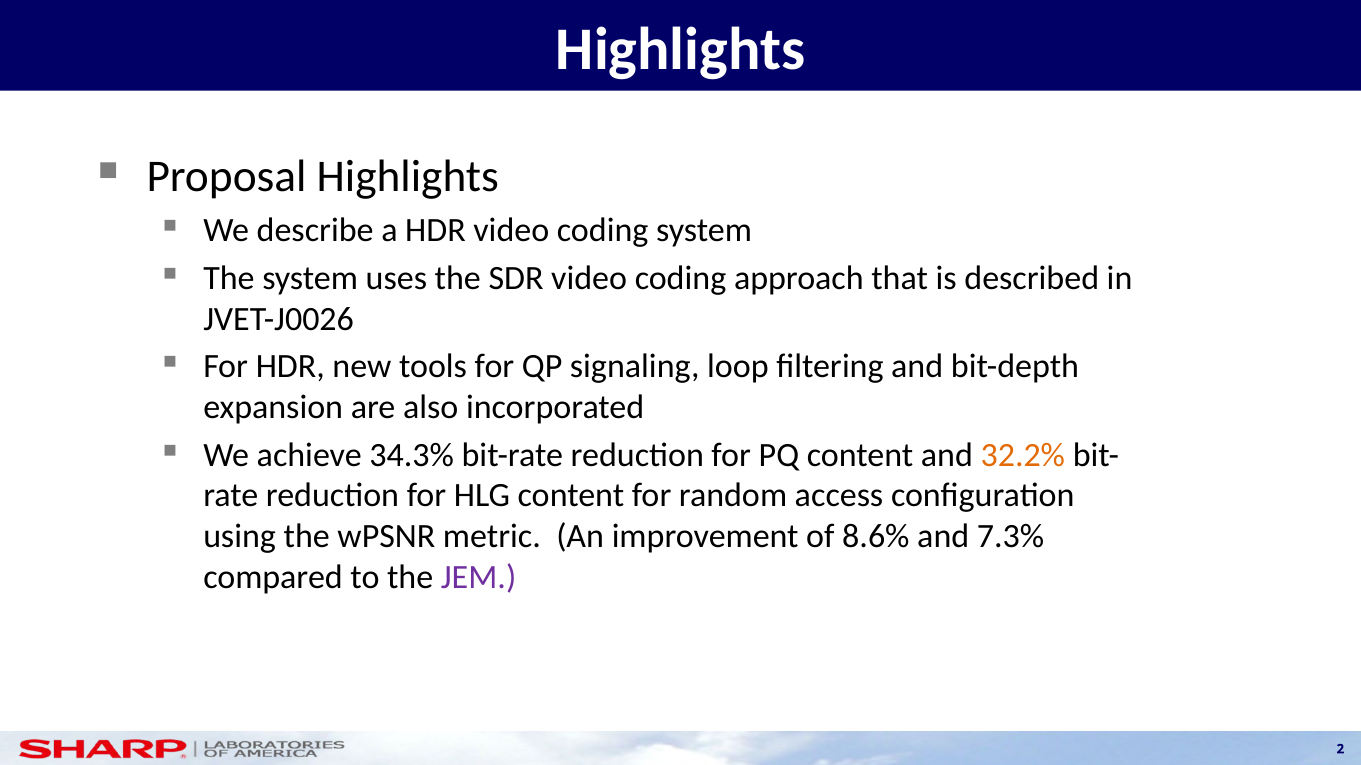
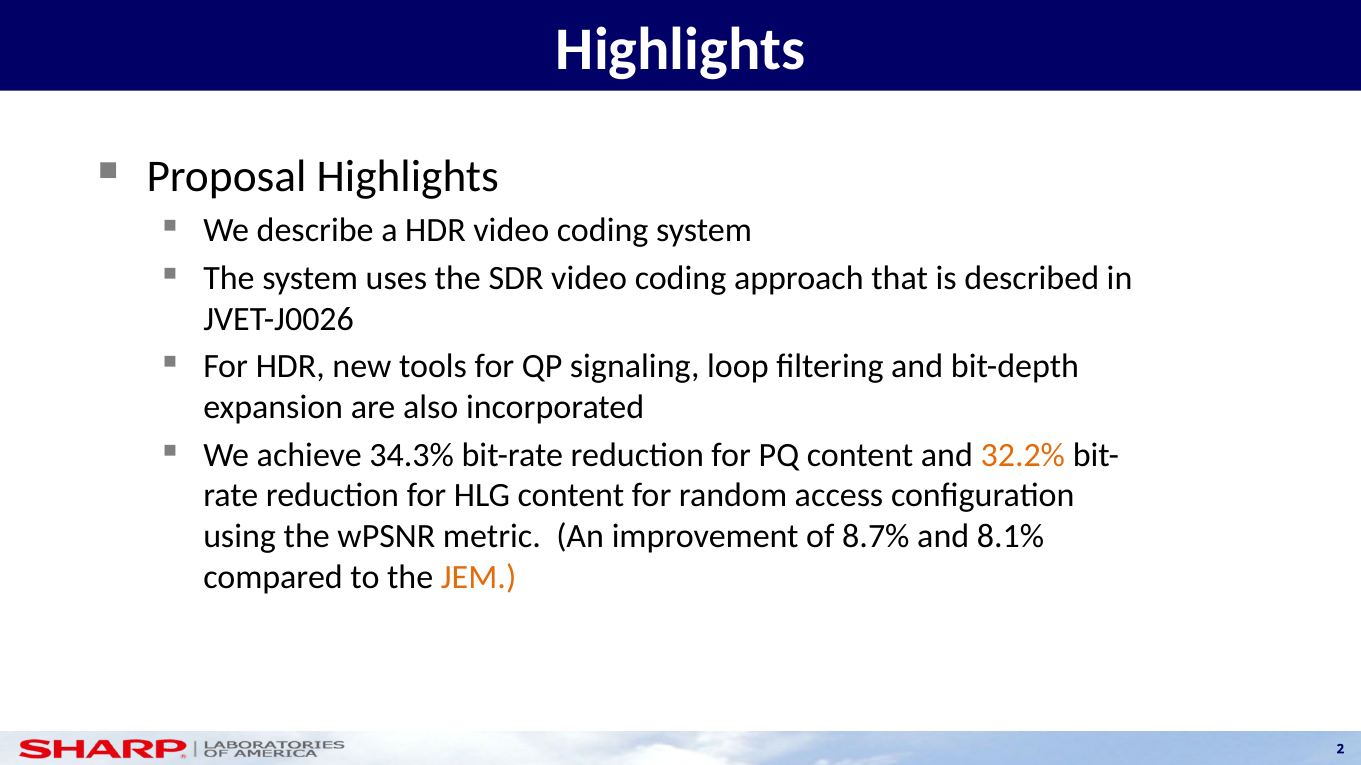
8.6%: 8.6% -> 8.7% (876, 537)
7.3%: 7.3% -> 8.1% (1010, 537)
JEM colour: purple -> orange (479, 578)
